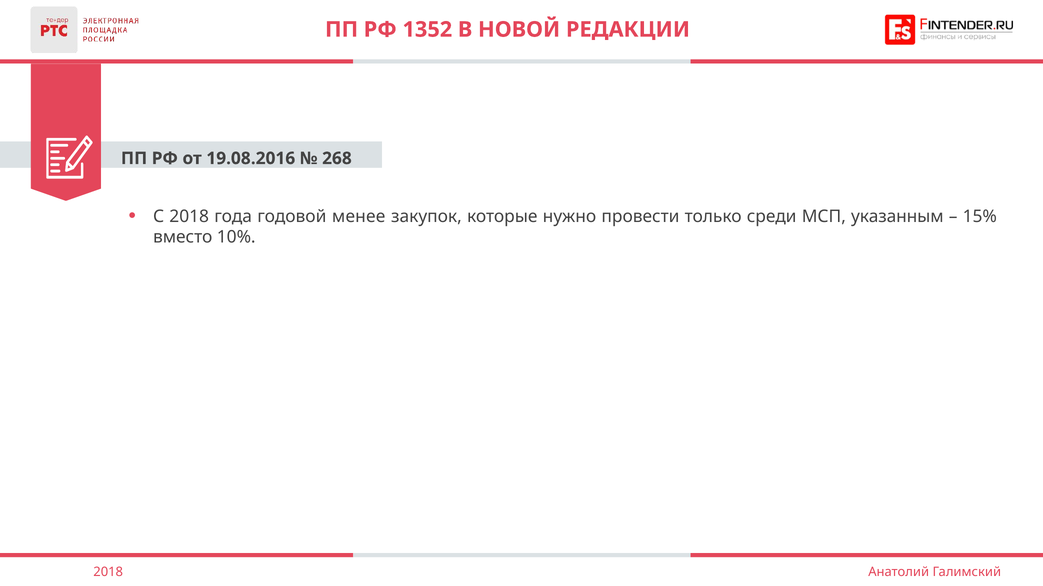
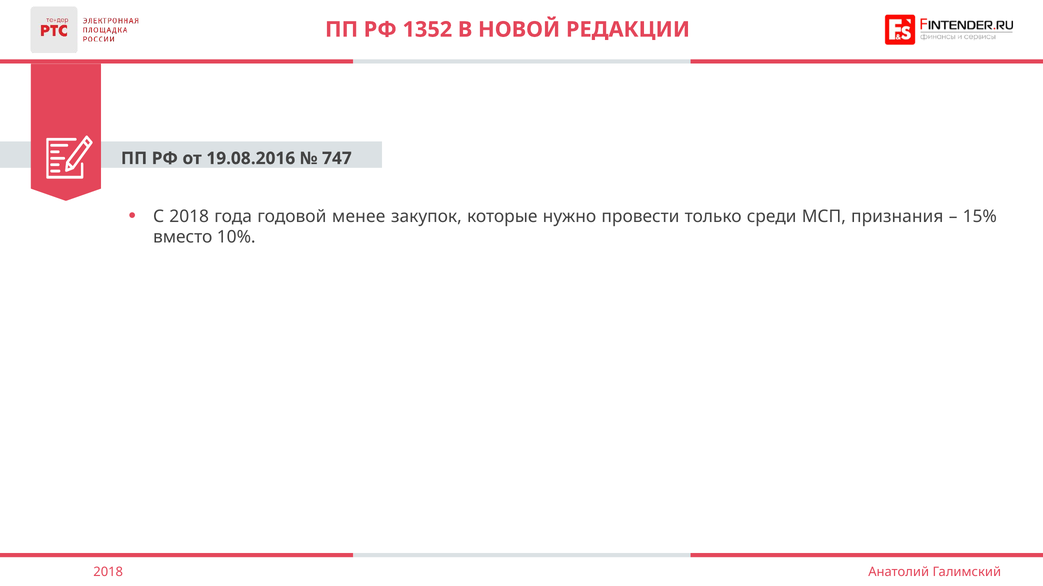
268: 268 -> 747 (337, 159)
указанным: указанным -> признания (897, 217)
